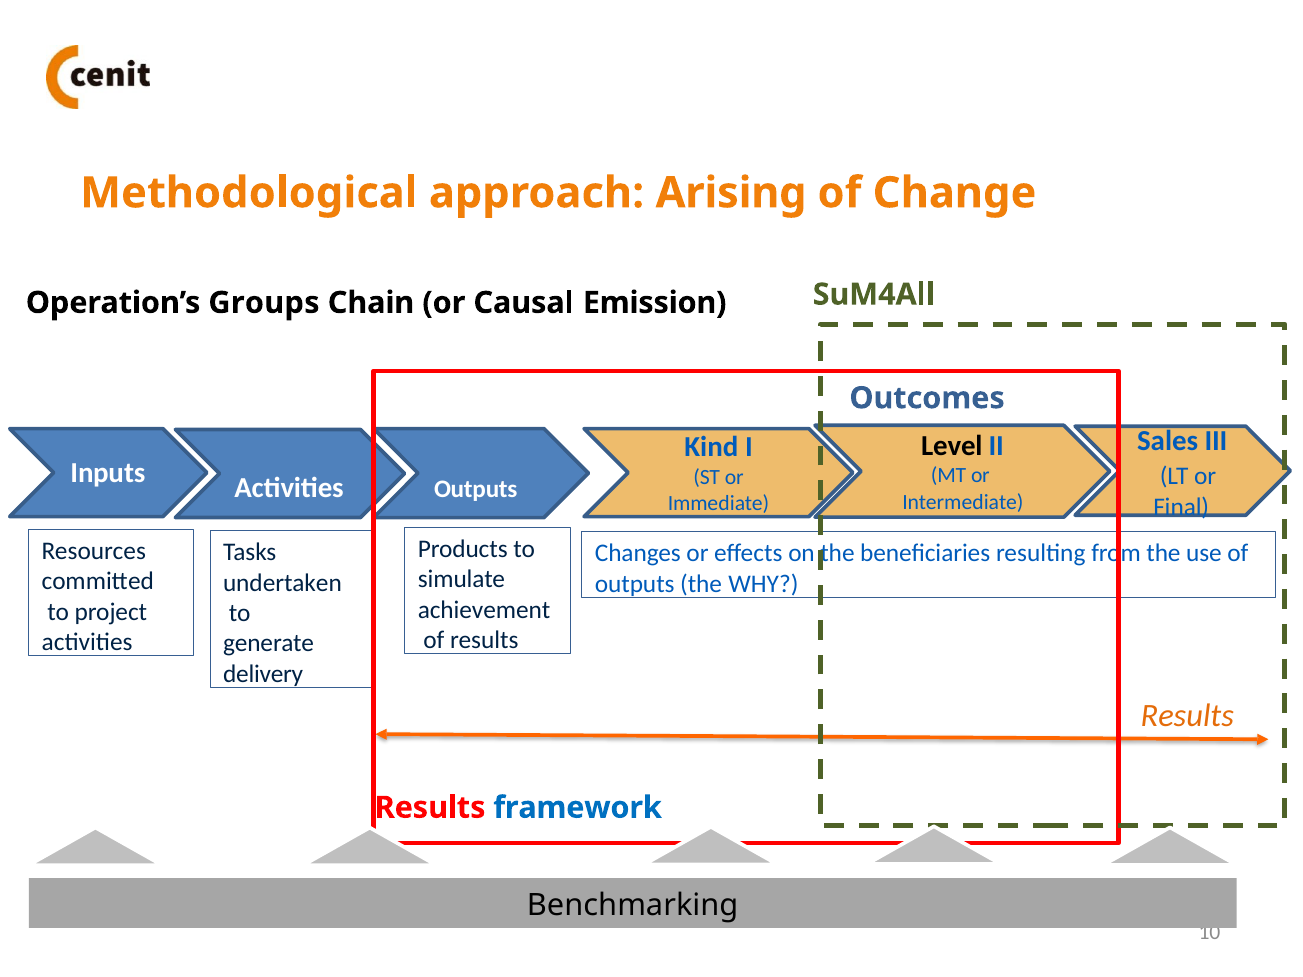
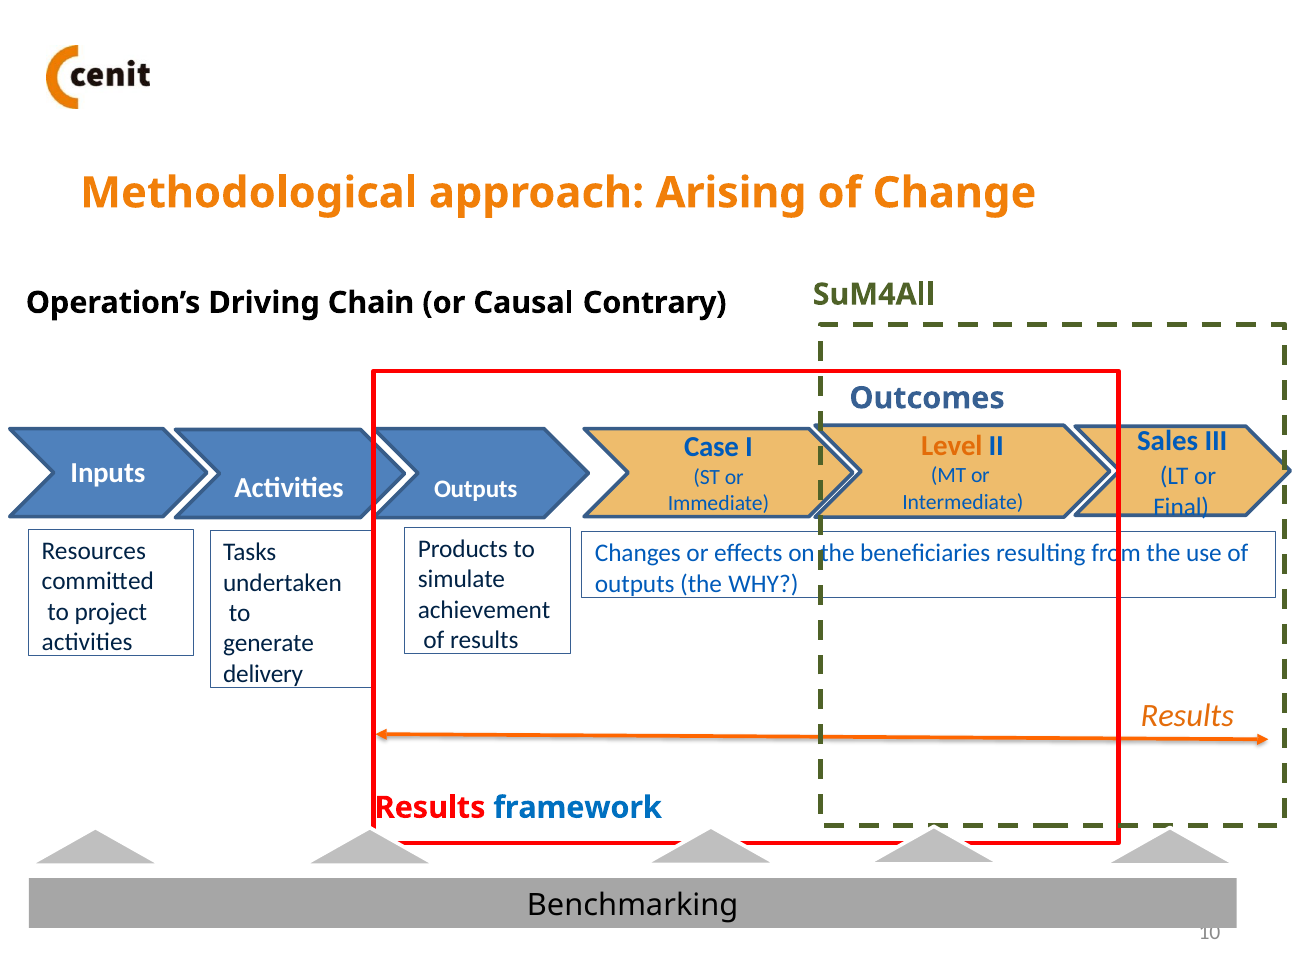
Groups: Groups -> Driving (264, 303)
Emission: Emission -> Contrary (655, 303)
Level colour: black -> orange (952, 446)
Kind: Kind -> Case (712, 447)
